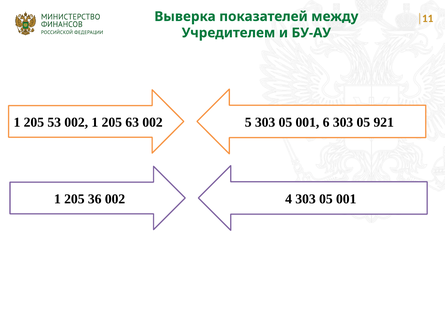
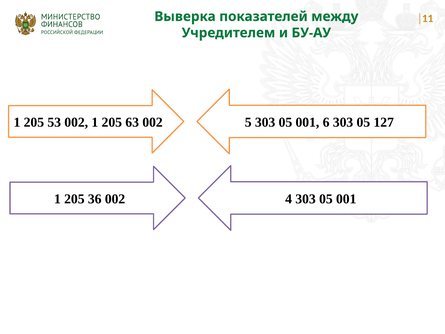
921: 921 -> 127 (384, 122)
